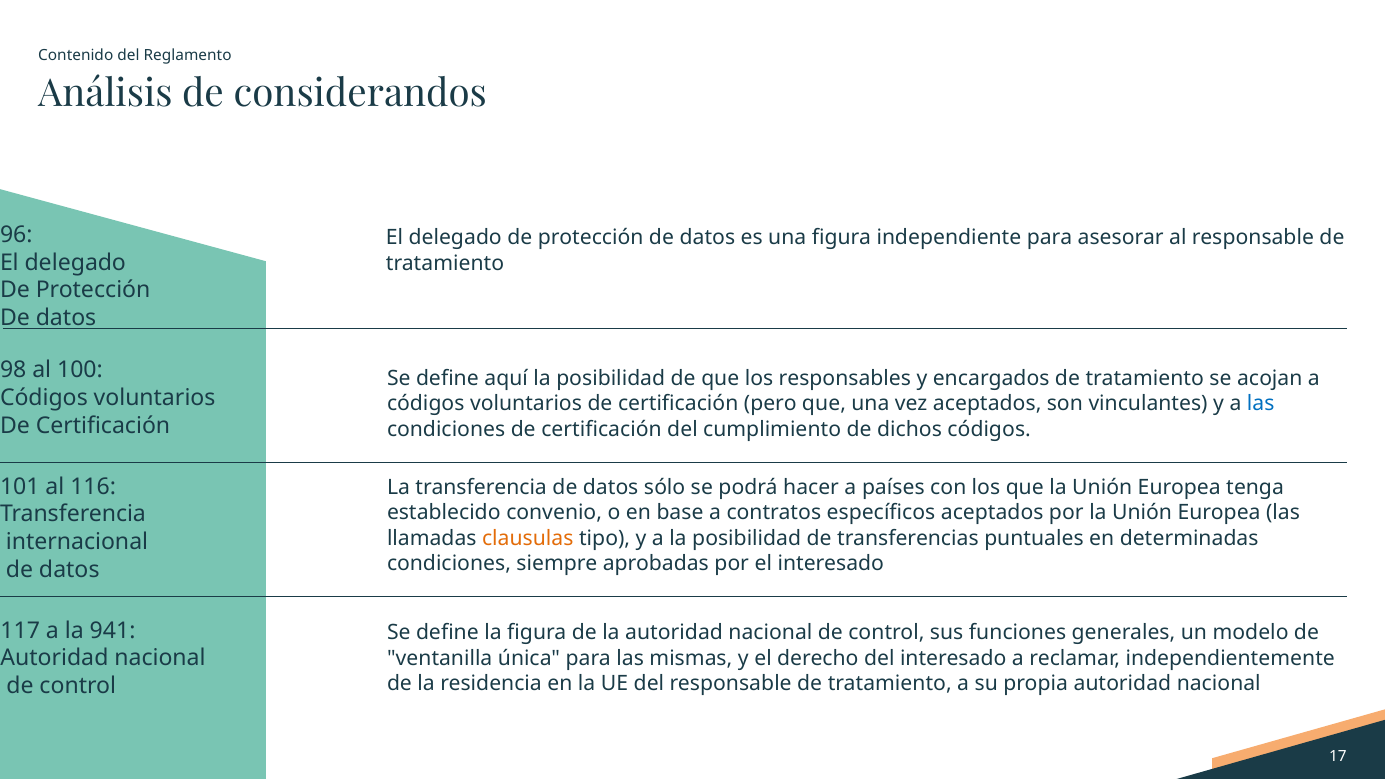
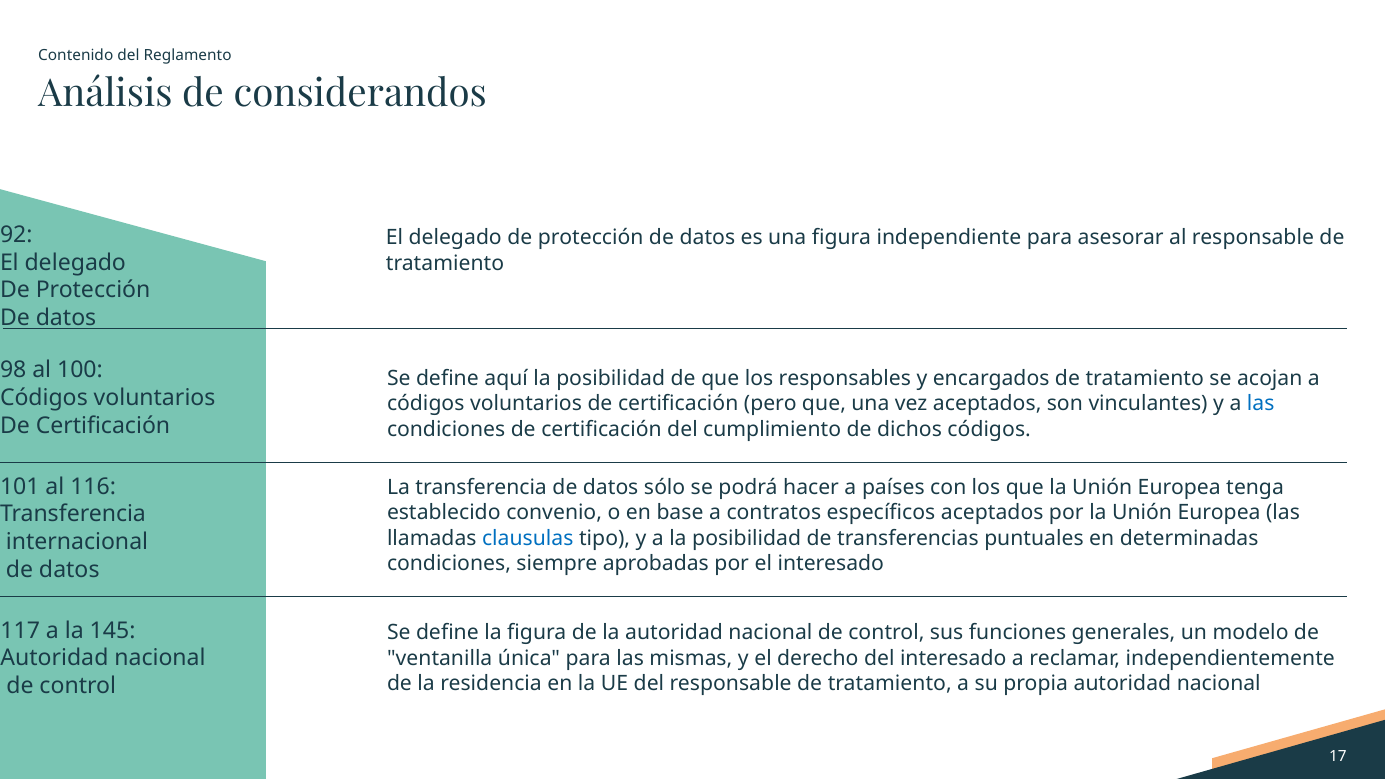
96: 96 -> 92 (16, 235)
clausulas colour: orange -> blue (528, 538)
941: 941 -> 145 (113, 631)
